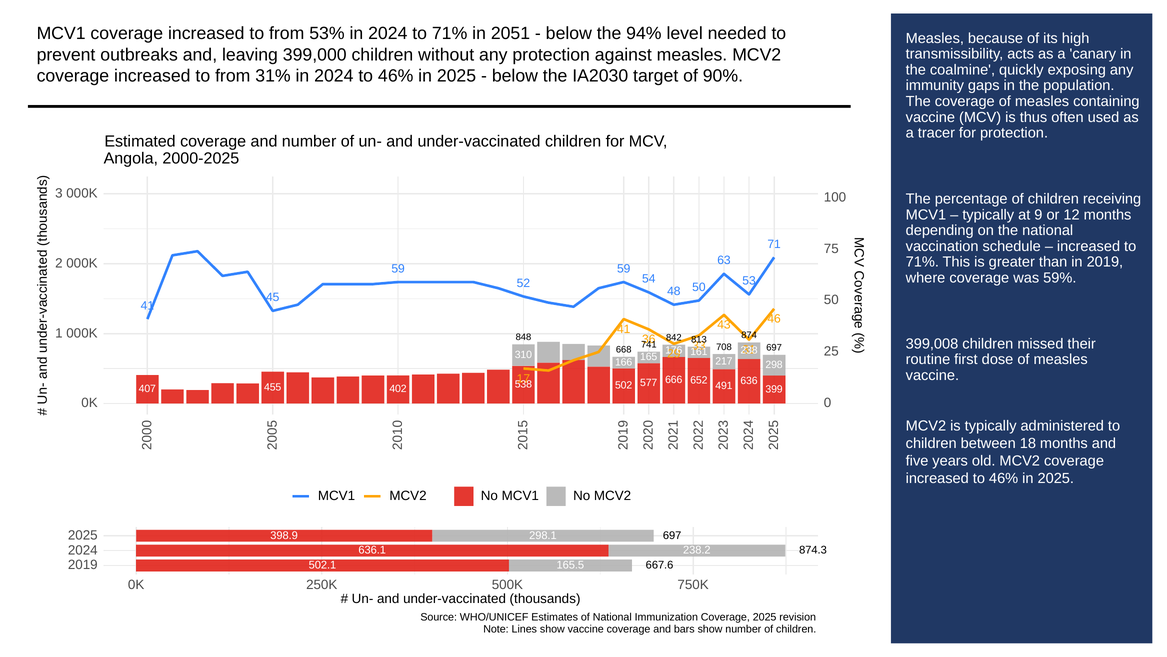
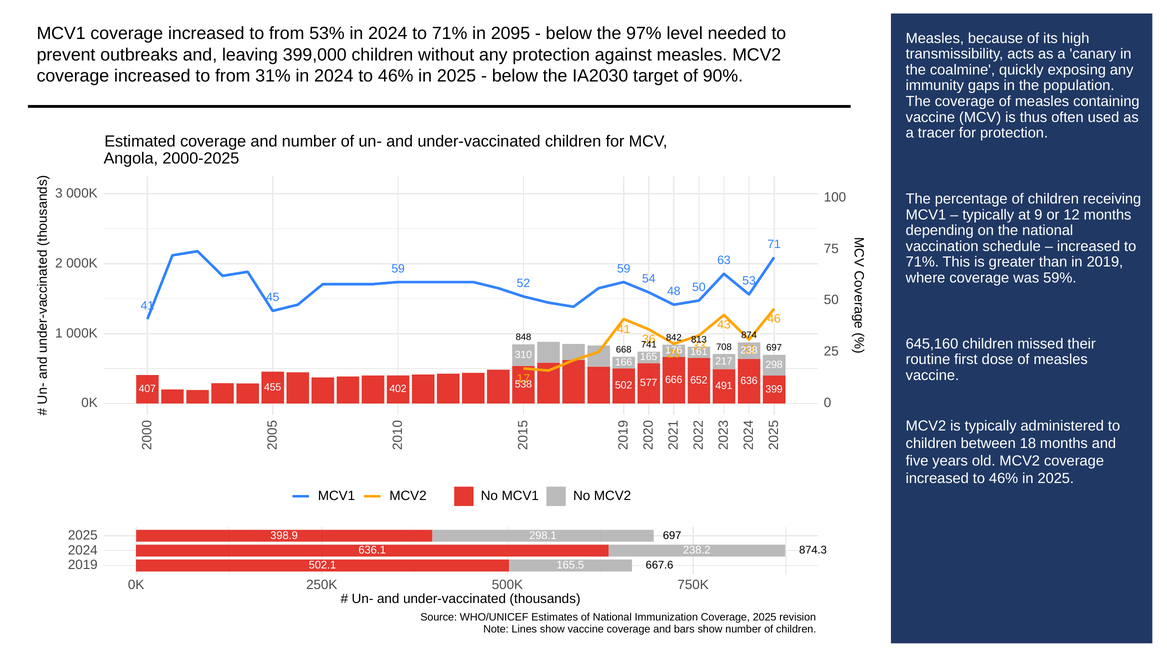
2051: 2051 -> 2095 (510, 34)
94%: 94% -> 97% (644, 34)
399,008: 399,008 -> 645,160 (932, 343)
